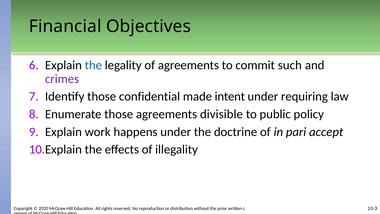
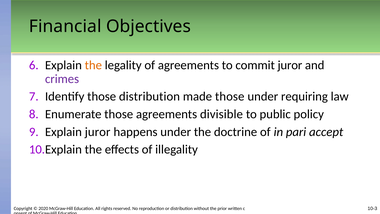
the colour: blue -> orange (93, 65)
commit such: such -> juror (290, 65)
those confidential: confidential -> distribution (149, 96)
made intent: intent -> those (230, 96)
Explain work: work -> juror (98, 132)
